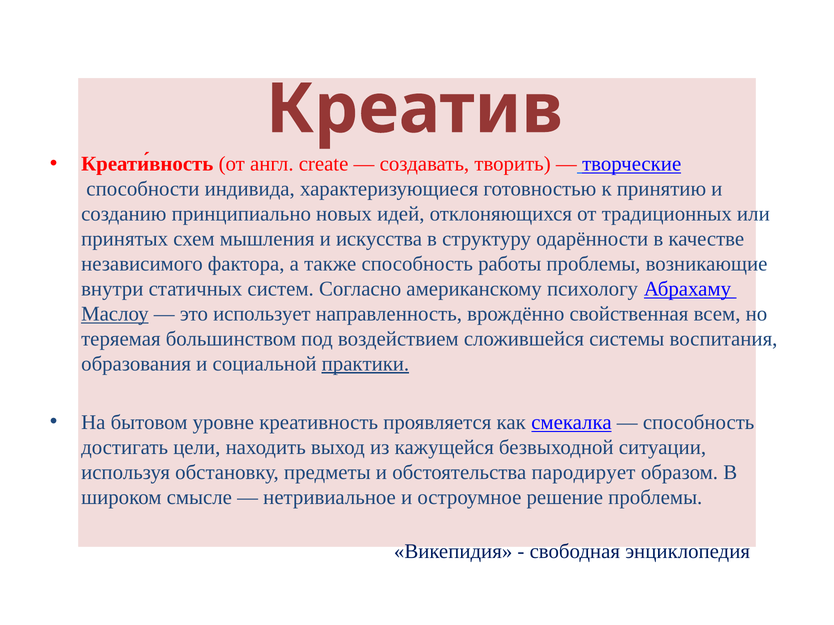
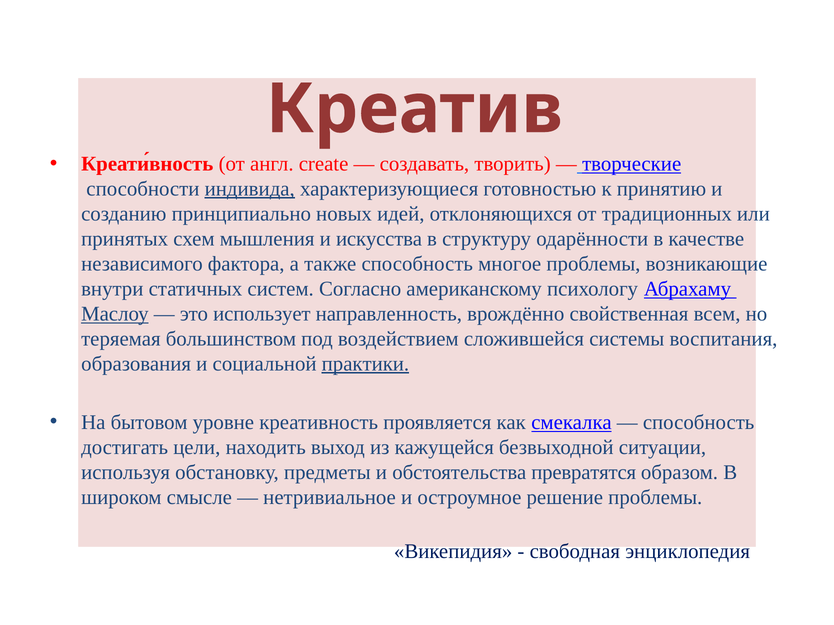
индивида underline: none -> present (250, 189)
работы: работы -> многое (510, 264)
пародирует: пародирует -> превратятся (584, 473)
